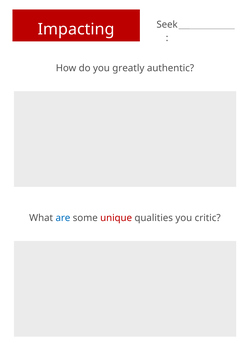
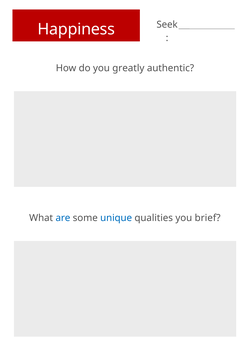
Impacting: Impacting -> Happiness (76, 29)
unique colour: red -> blue (116, 218)
critic: critic -> brief (208, 218)
